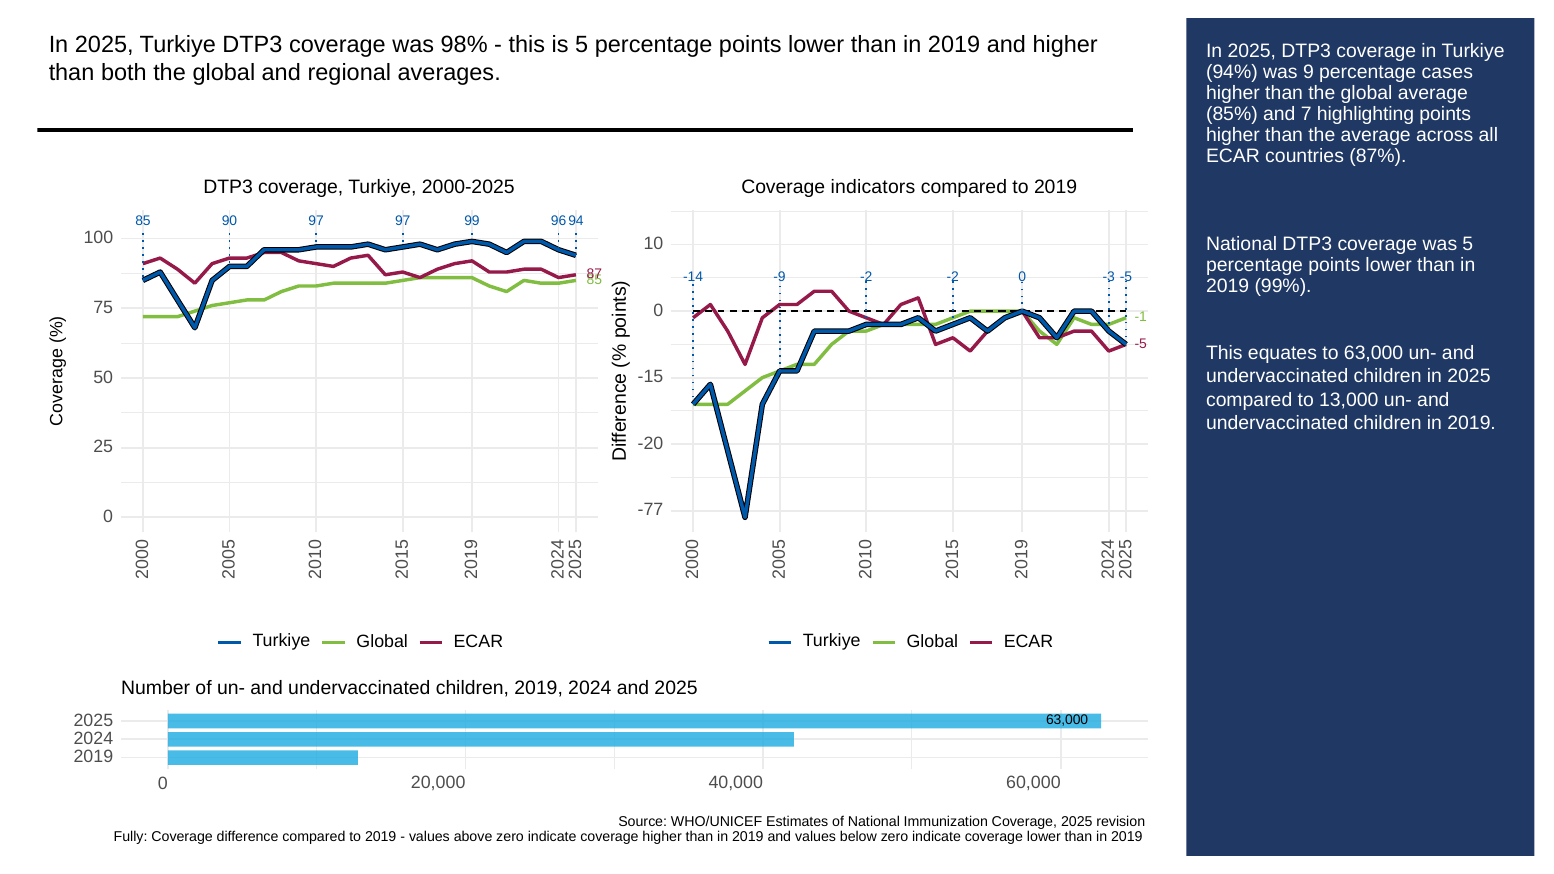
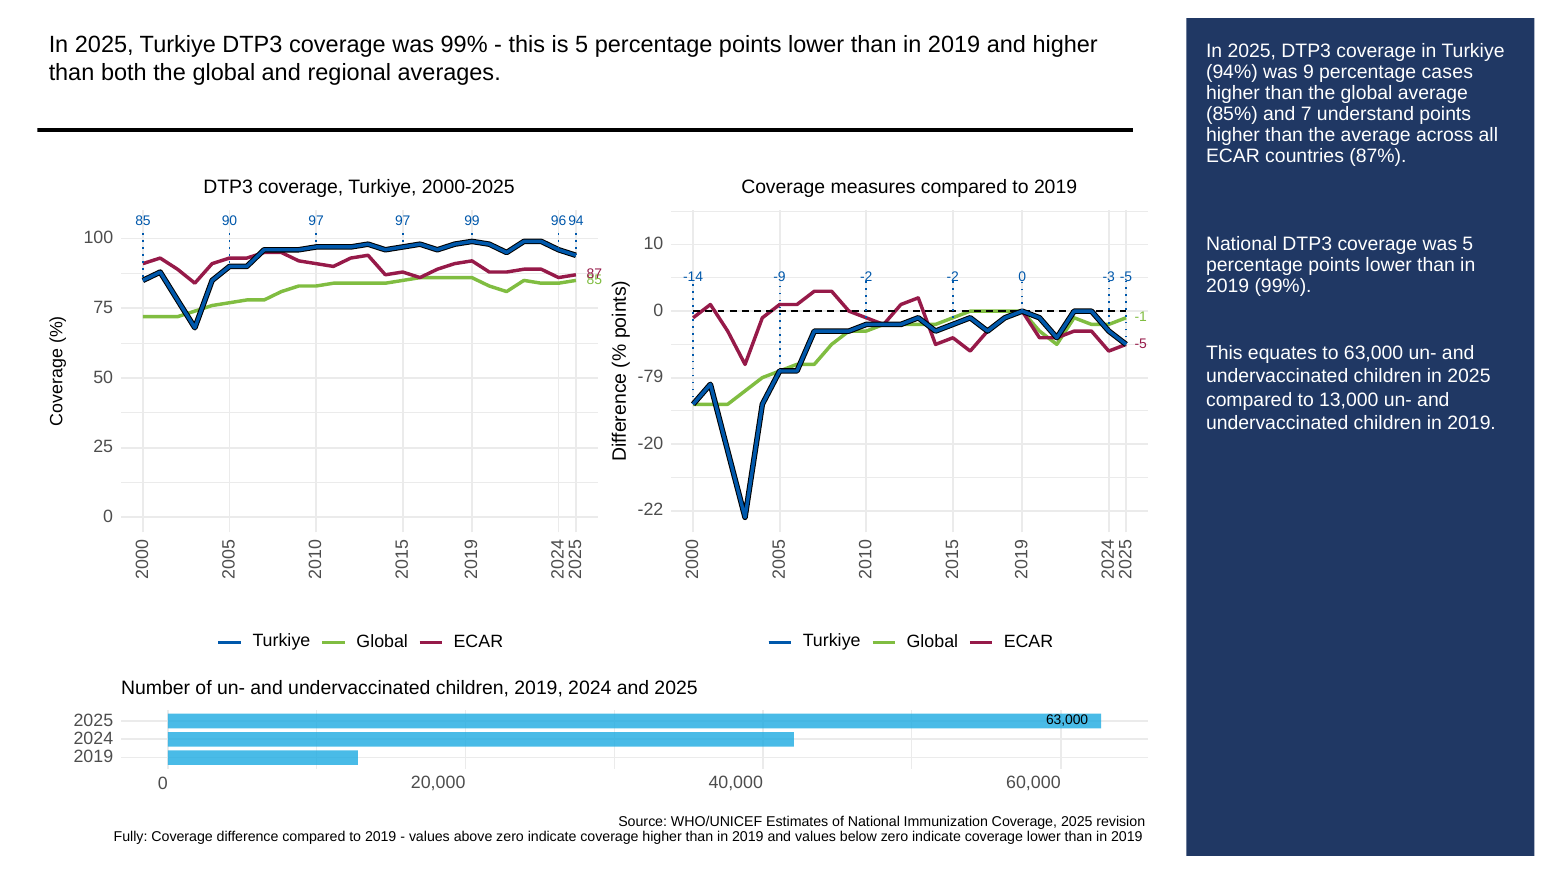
was 98%: 98% -> 99% (464, 45)
highlighting: highlighting -> understand (1366, 114)
indicators: indicators -> measures (873, 187)
-15: -15 -> -79 (651, 377)
-77: -77 -> -22 (651, 510)
